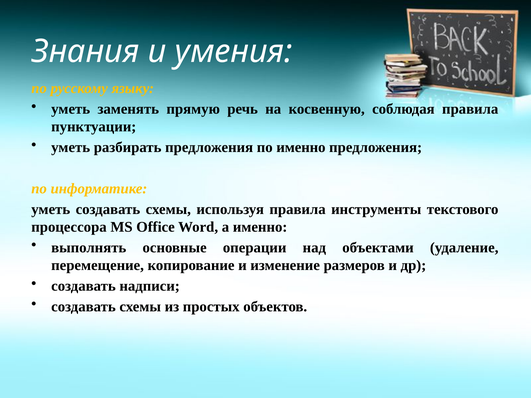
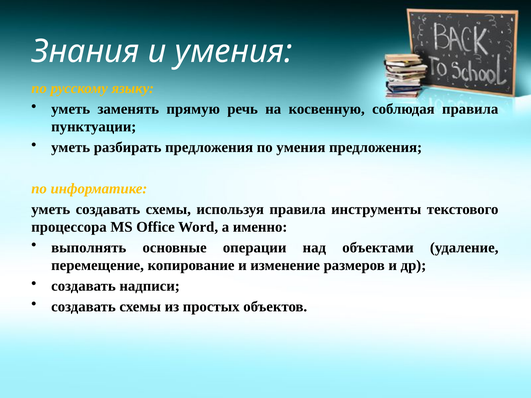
по именно: именно -> умения (301, 147)
